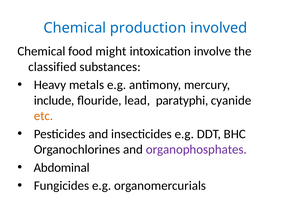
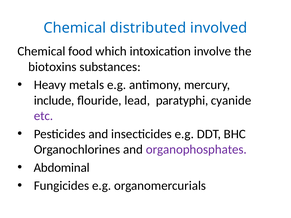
production: production -> distributed (148, 28)
might: might -> which (111, 51)
classified: classified -> biotoxins (53, 67)
etc colour: orange -> purple (43, 116)
